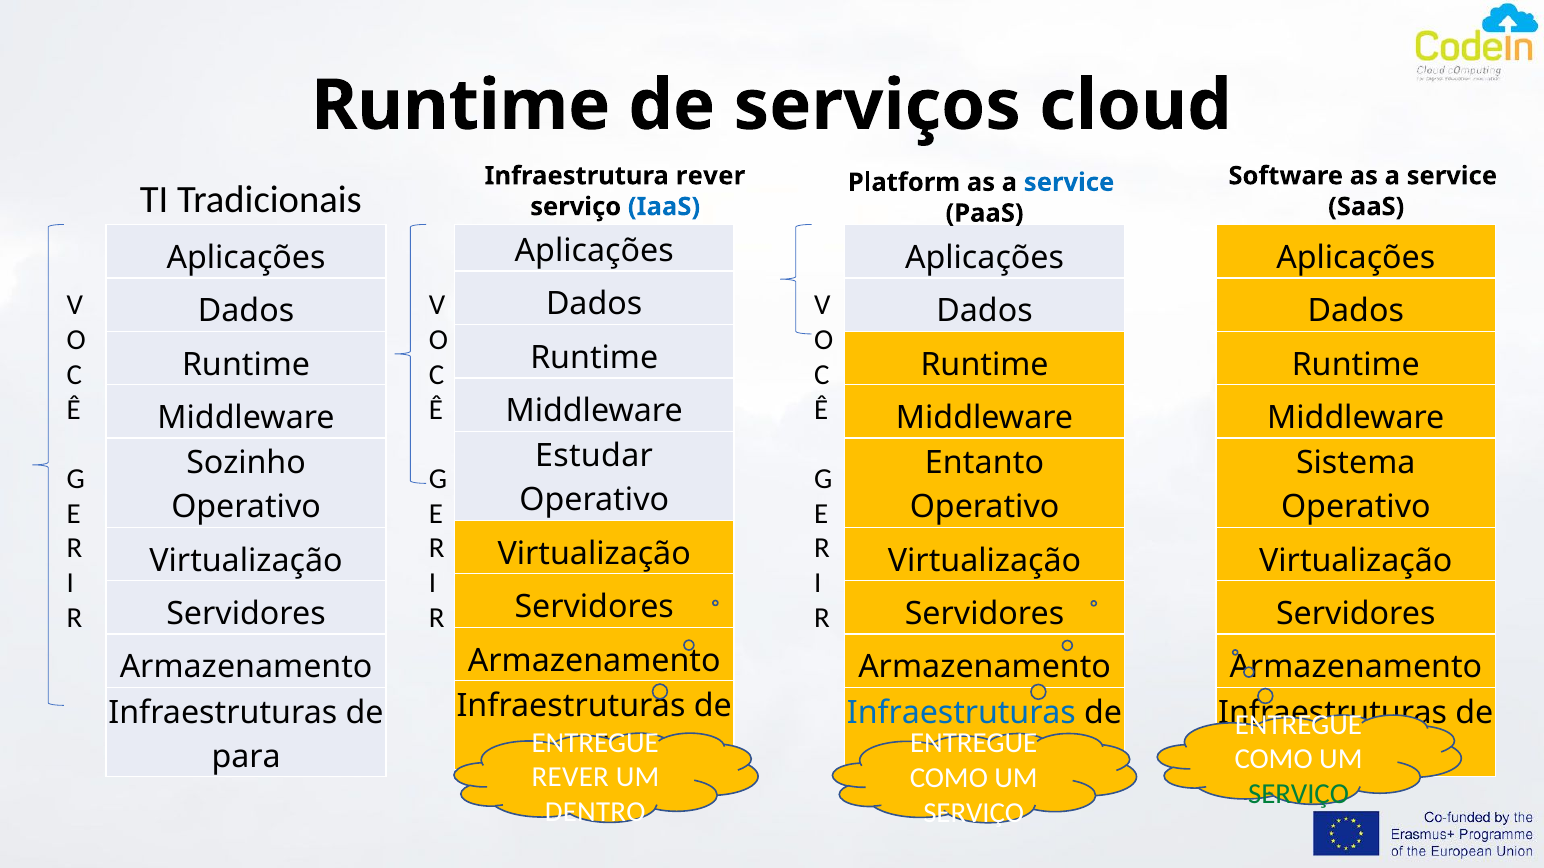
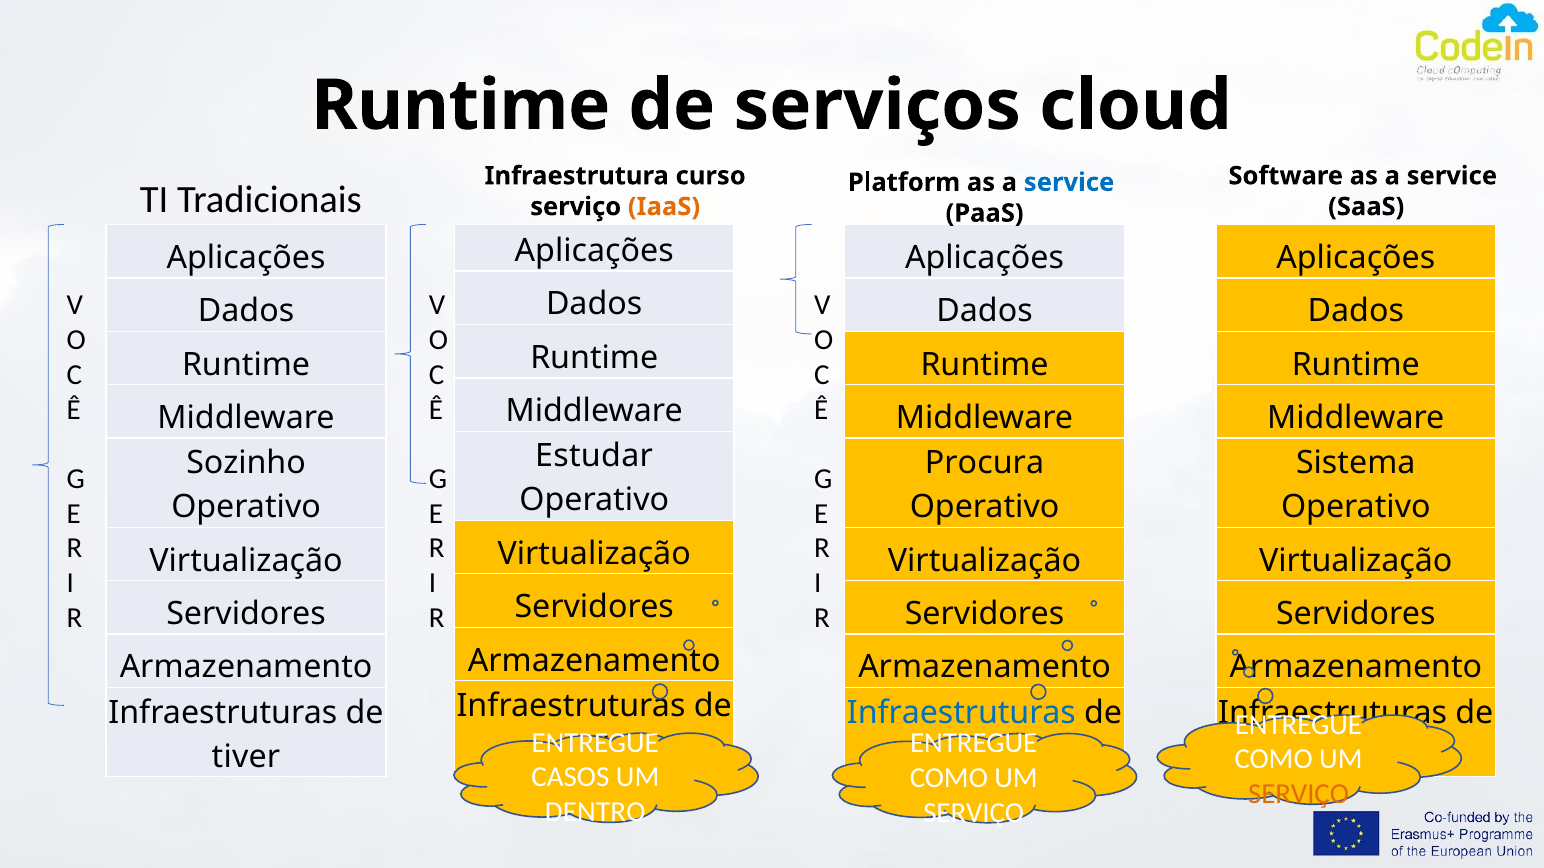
Infraestrutura rever: rever -> curso (711, 176)
IaaS colour: blue -> orange (664, 207)
Entanto: Entanto -> Procura (984, 463)
para: para -> tiver (246, 757)
REVER: REVER -> CASOS (570, 778)
SERVIÇO colour: green -> orange (1299, 794)
